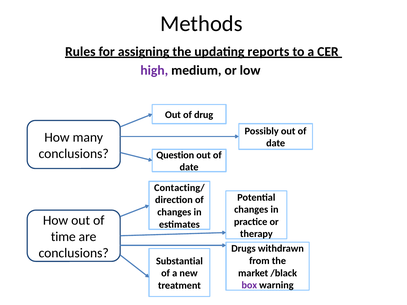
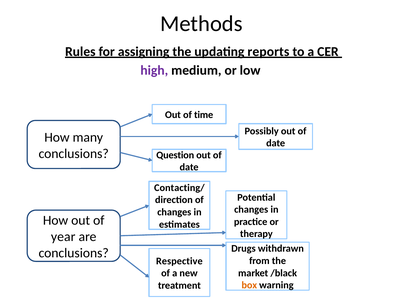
drug: drug -> time (204, 115)
time: time -> year (63, 237)
Substantial: Substantial -> Respective (179, 261)
box colour: purple -> orange (249, 285)
